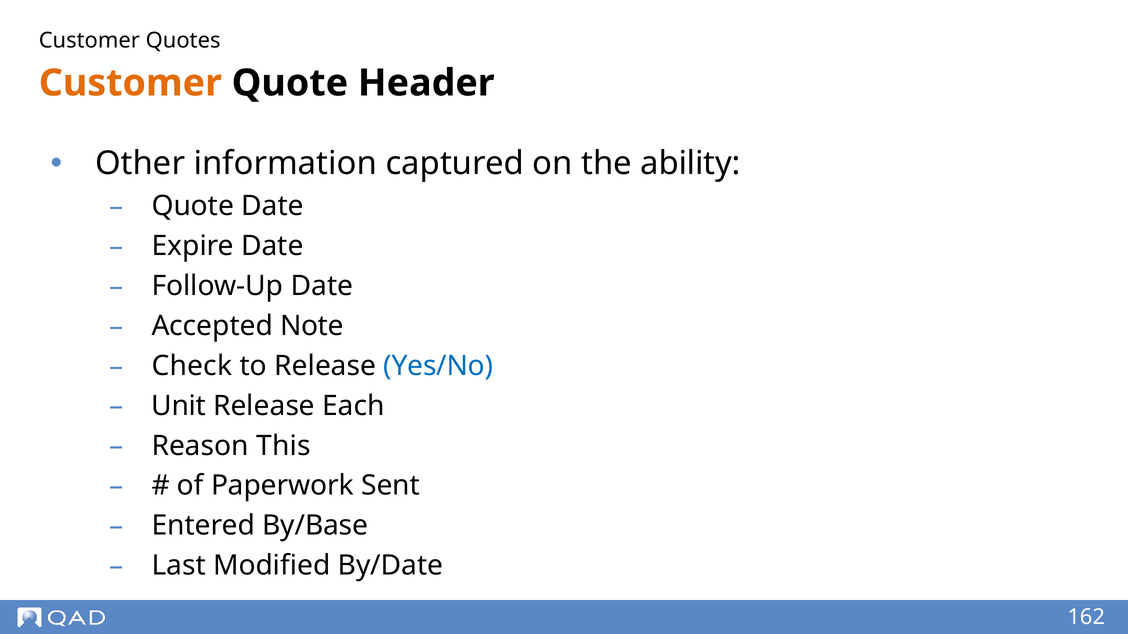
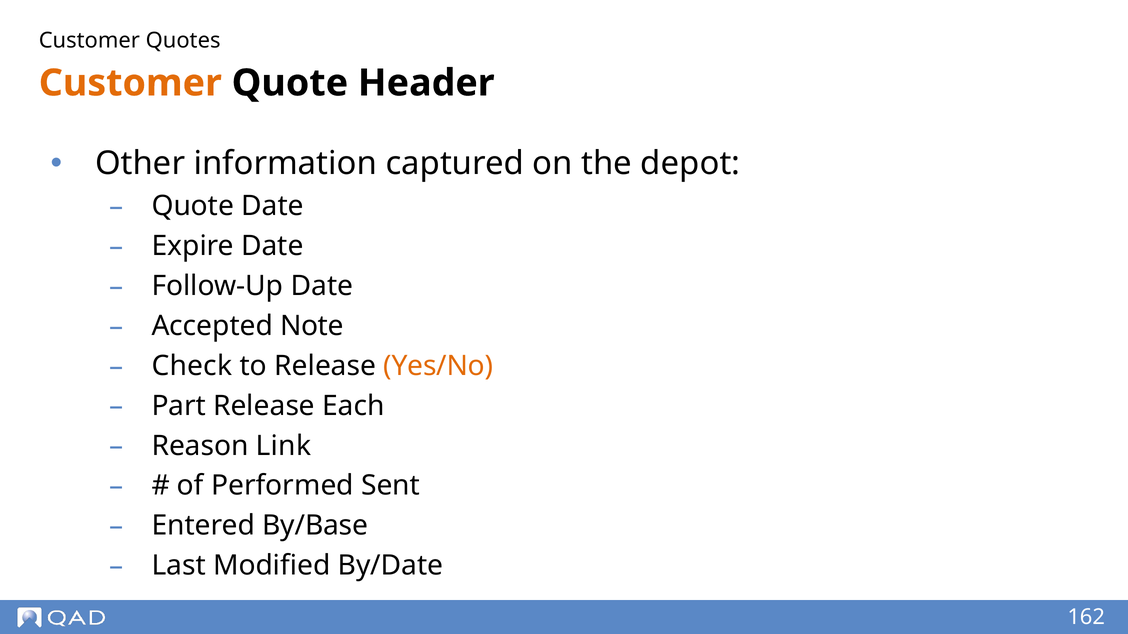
ability: ability -> depot (690, 164)
Yes/No colour: blue -> orange (438, 366)
Unit: Unit -> Part (179, 406)
This: This -> Link (284, 446)
Paperwork: Paperwork -> Performed (282, 486)
